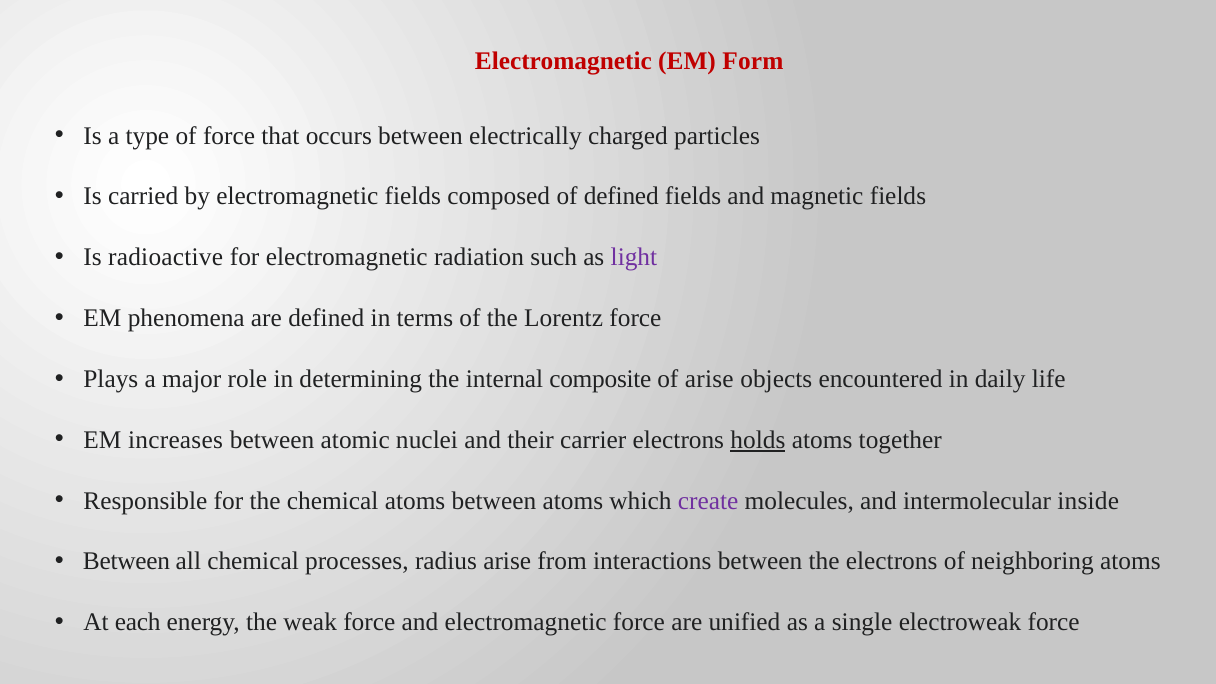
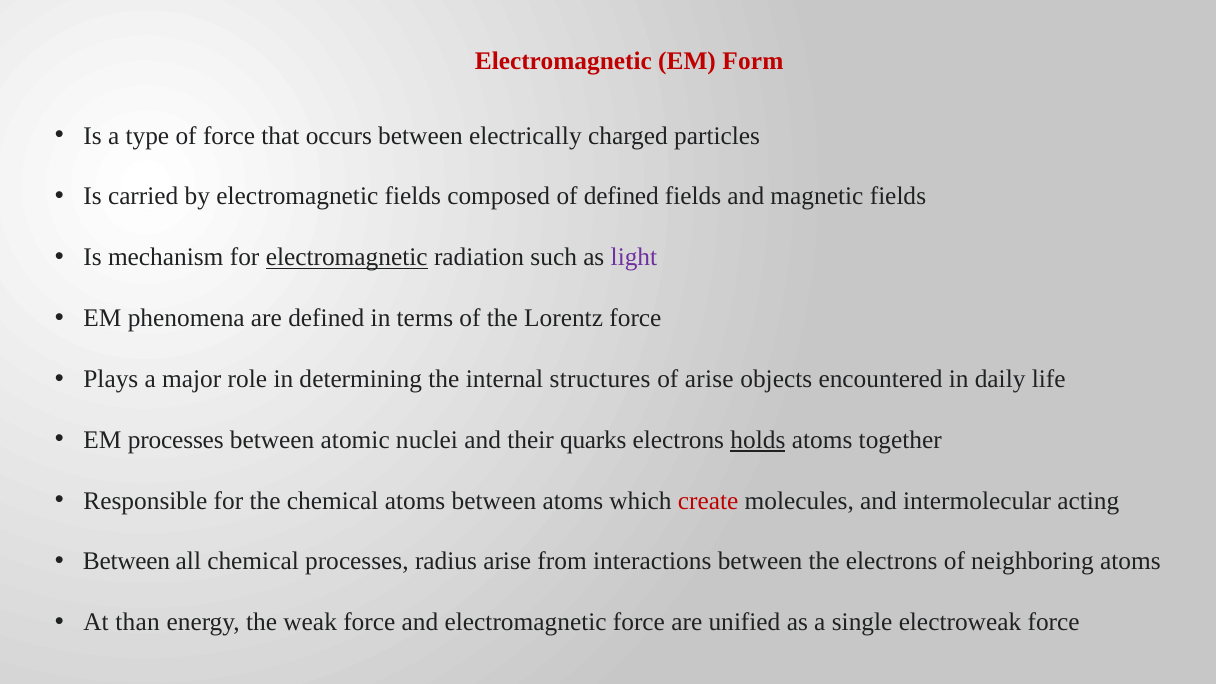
radioactive: radioactive -> mechanism (166, 257)
electromagnetic underline: none -> present (347, 257)
composite: composite -> structures (600, 379)
EM increases: increases -> processes (176, 440)
carrier: carrier -> quarks (593, 440)
create colour: purple -> red (708, 501)
inside: inside -> acting (1088, 501)
each: each -> than (138, 622)
